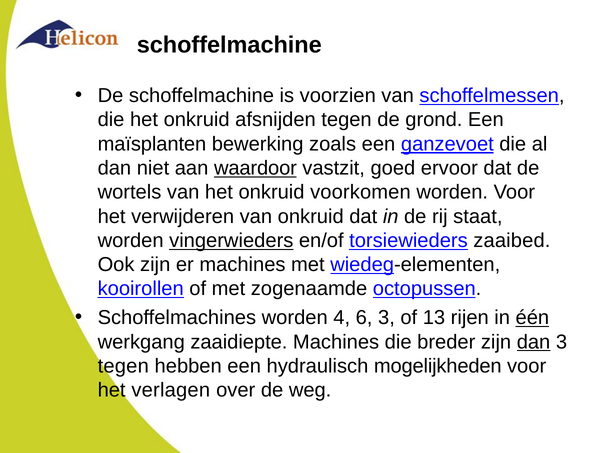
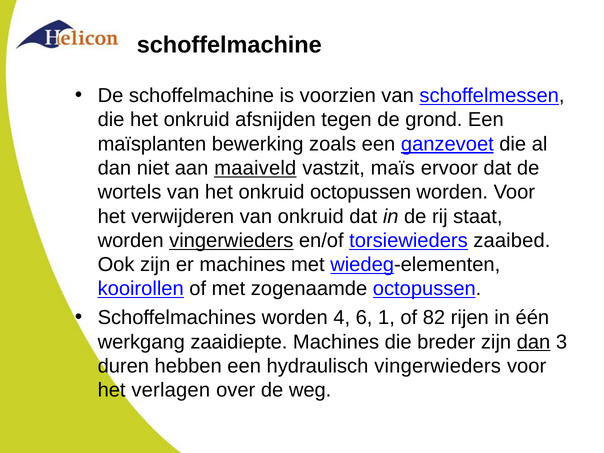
waardoor: waardoor -> maaiveld (255, 168)
goed: goed -> maïs (393, 168)
onkruid voorkomen: voorkomen -> octopussen (361, 192)
6 3: 3 -> 1 (386, 318)
13: 13 -> 82 (434, 318)
één underline: present -> none (532, 318)
tegen: tegen -> duren (123, 366)
hydraulisch mogelijkheden: mogelijkheden -> vingerwieders (438, 366)
